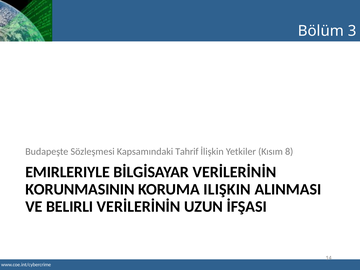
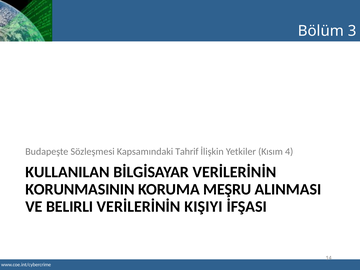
8: 8 -> 4 (289, 151)
EMIRLERIYLE: EMIRLERIYLE -> KULLANILAN (67, 172)
ILIŞKIN: ILIŞKIN -> MEŞRU (227, 189)
UZUN: UZUN -> KIŞIYI (203, 207)
